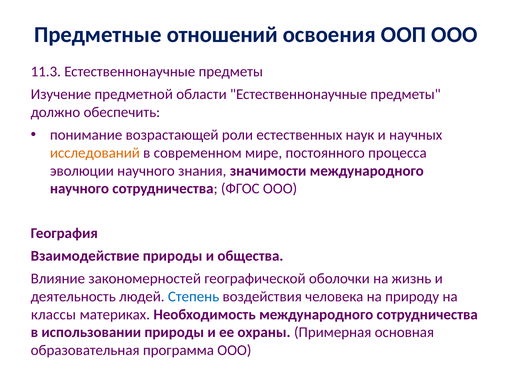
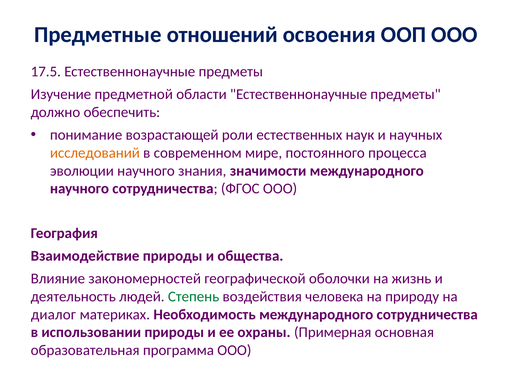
11.3: 11.3 -> 17.5 (46, 72)
Степень colour: blue -> green (194, 297)
классы: классы -> диалог (53, 314)
